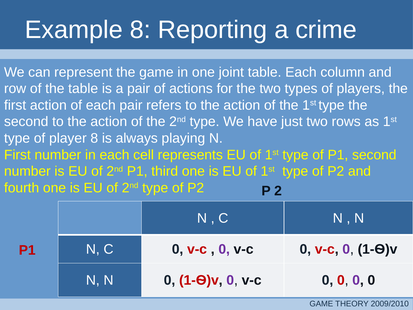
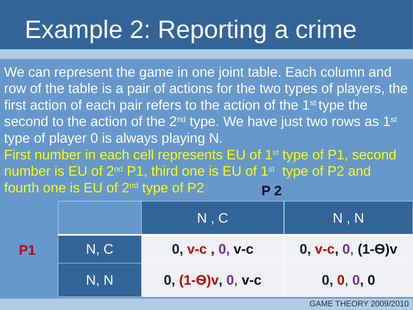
Example 8: 8 -> 2 (140, 30)
player 8: 8 -> 0 (94, 138)
